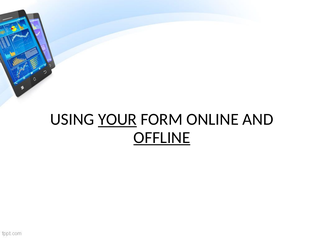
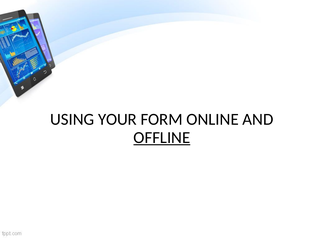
YOUR underline: present -> none (117, 120)
